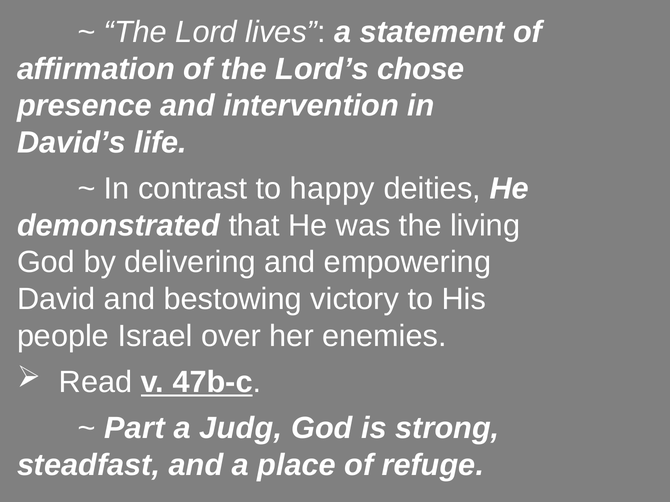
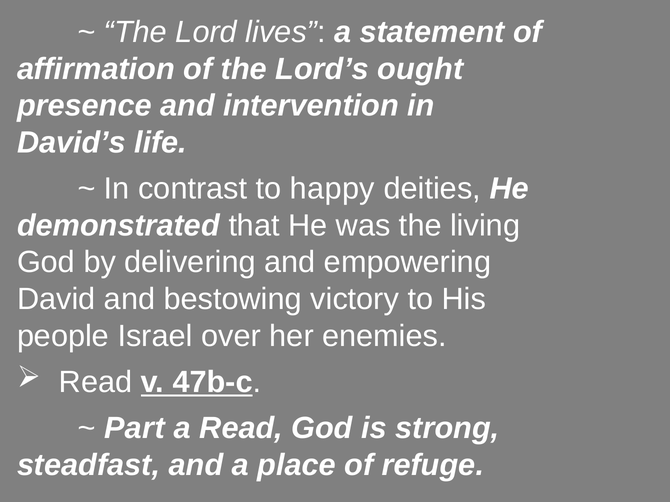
chose: chose -> ought (420, 69)
a Judg: Judg -> Read (241, 429)
